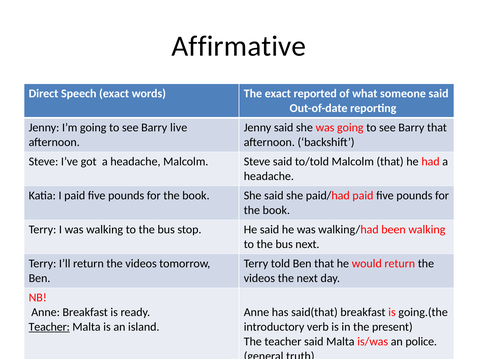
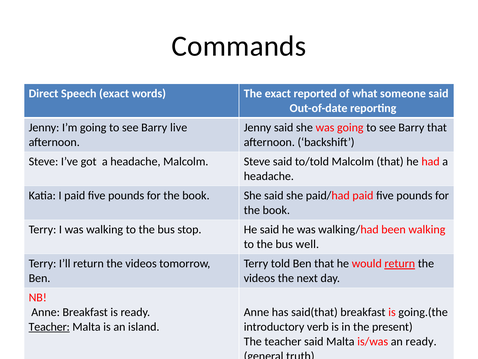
Affirmative: Affirmative -> Commands (239, 46)
bus next: next -> well (307, 244)
return underline: none -> present (400, 263)
an police: police -> ready (421, 341)
